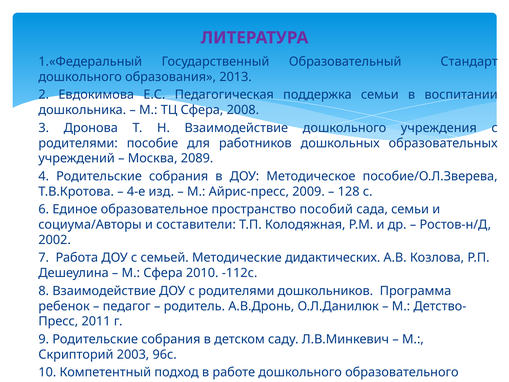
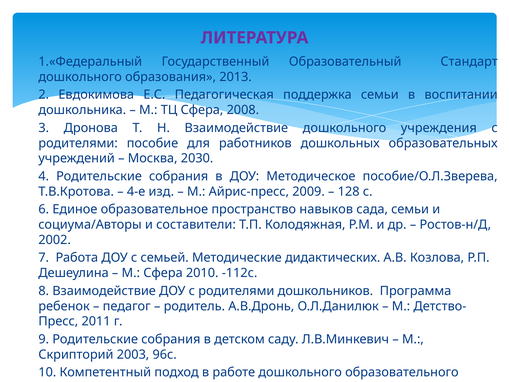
2089: 2089 -> 2030 (197, 158)
пособий: пособий -> навыков (326, 209)
